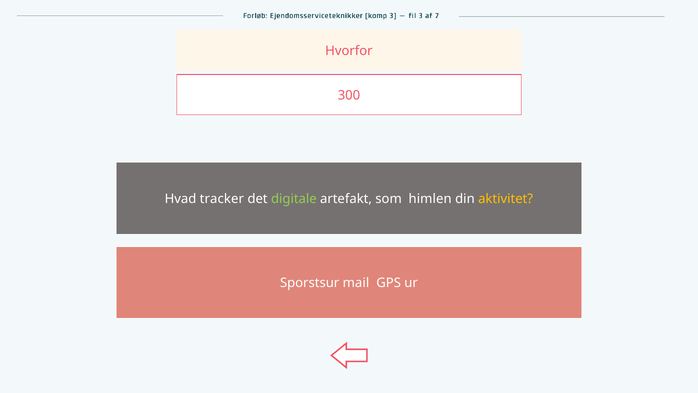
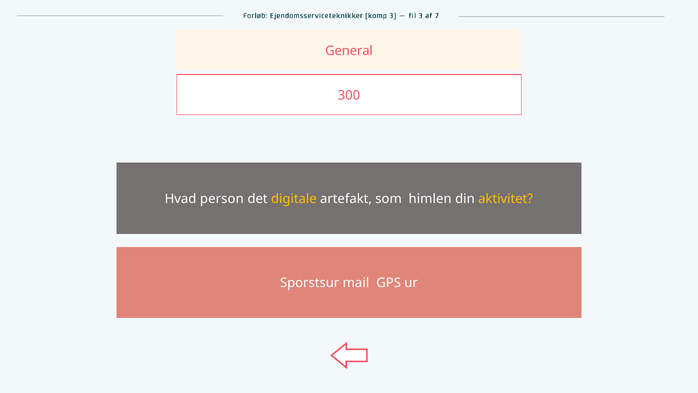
Hvorfor: Hvorfor -> General (349, 51)
tracker: tracker -> person (222, 199)
digitale colour: light green -> yellow (294, 199)
